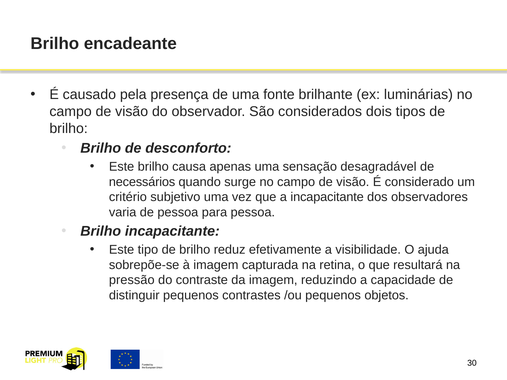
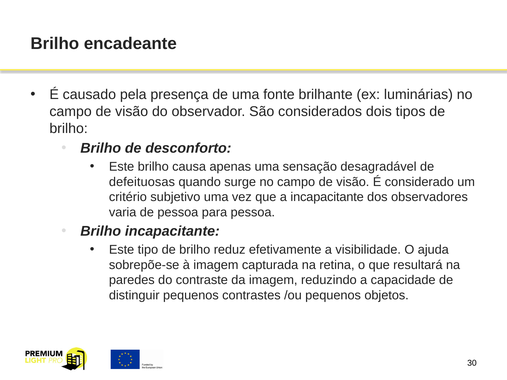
necessários: necessários -> defeituosas (142, 182)
pressão: pressão -> paredes (132, 280)
